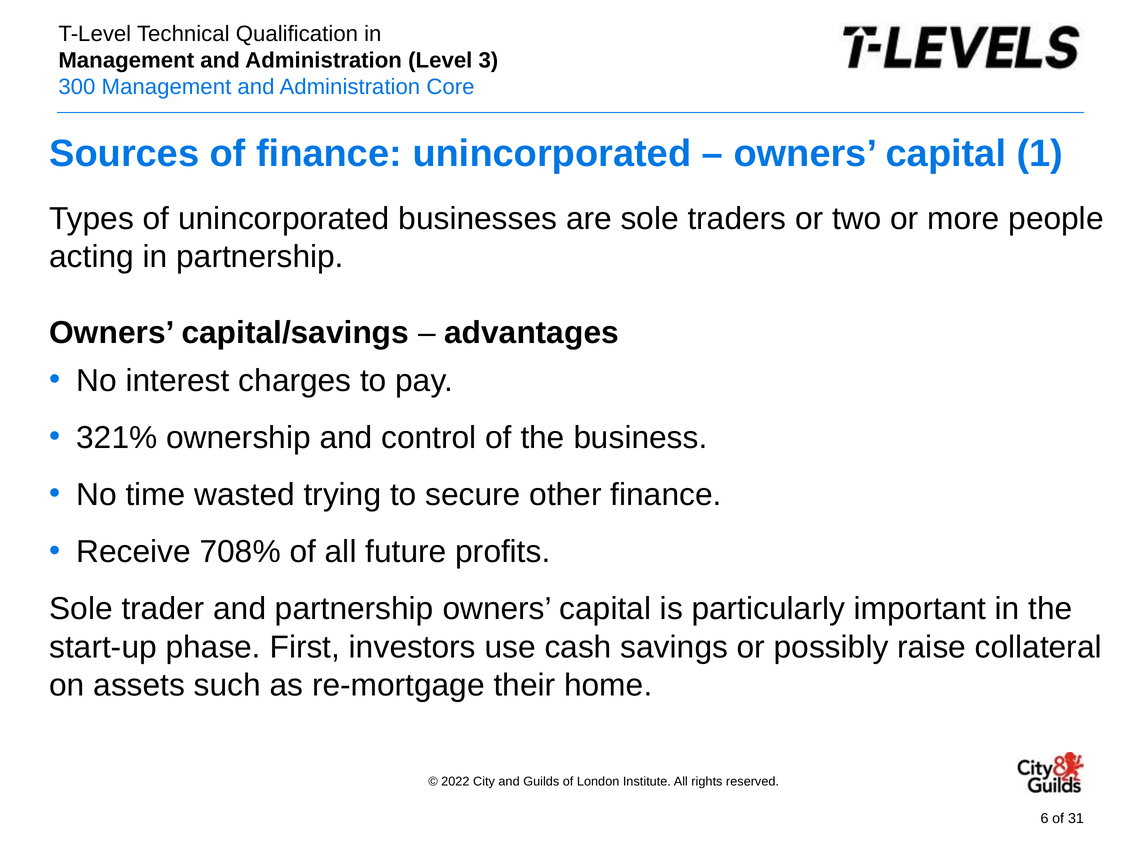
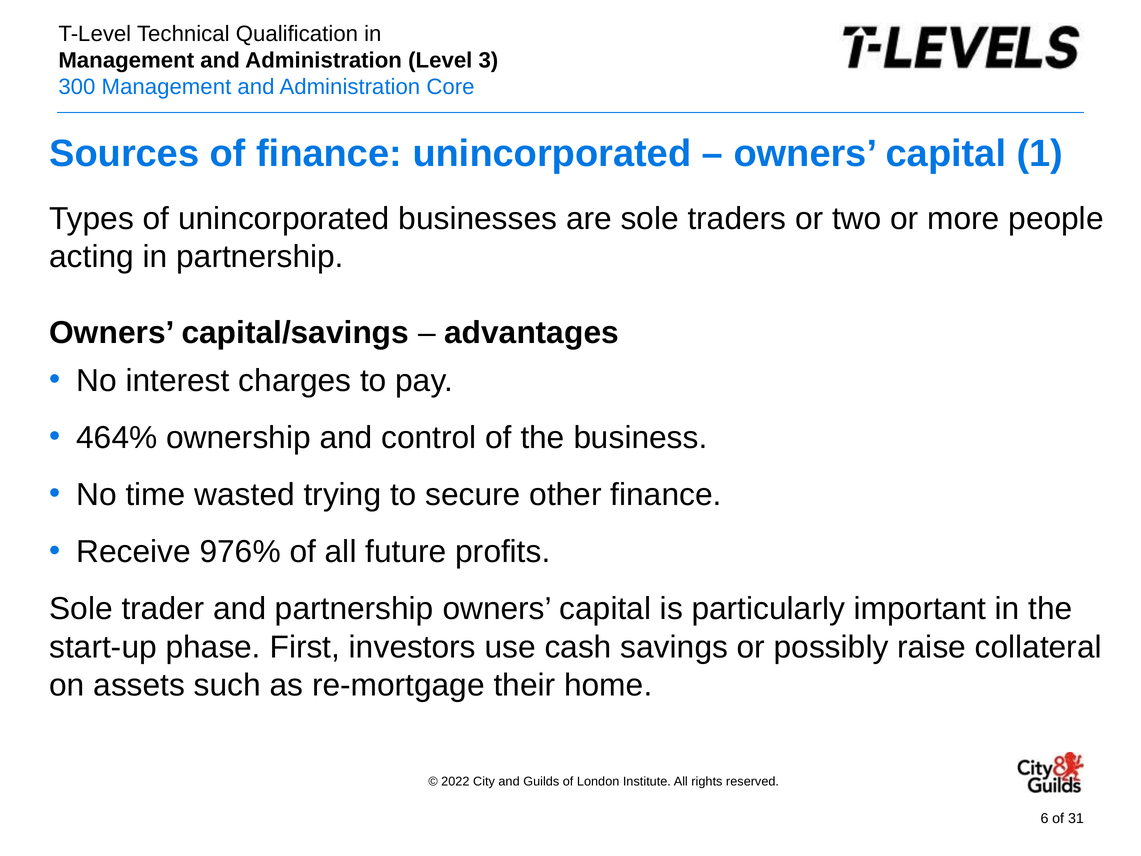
321%: 321% -> 464% (117, 438)
708%: 708% -> 976% (240, 552)
